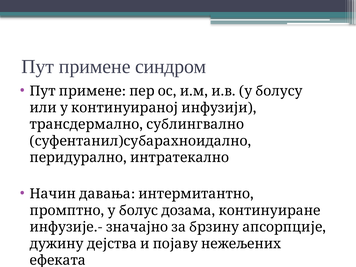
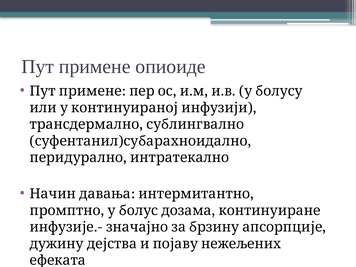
синдром: синдром -> опиоиде (171, 67)
